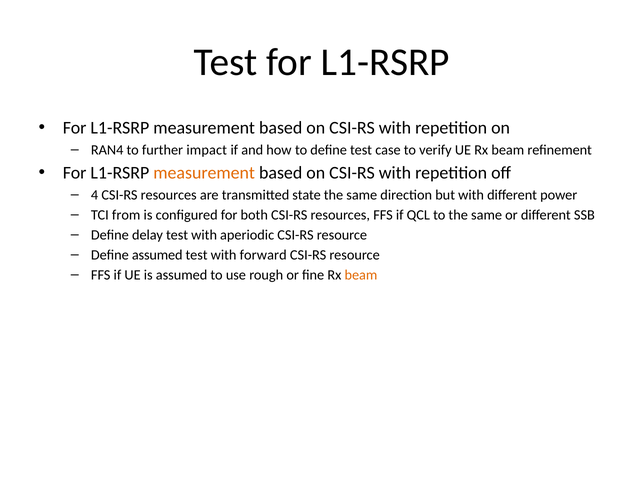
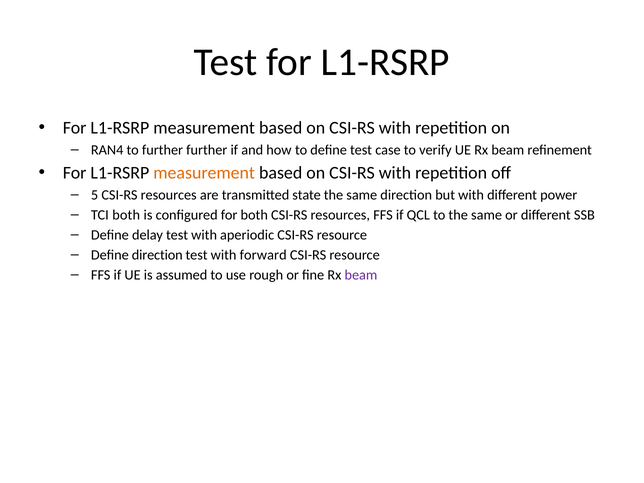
further impact: impact -> further (207, 150)
4: 4 -> 5 (95, 195)
TCI from: from -> both (126, 215)
Define assumed: assumed -> direction (157, 255)
beam colour: orange -> purple (361, 275)
